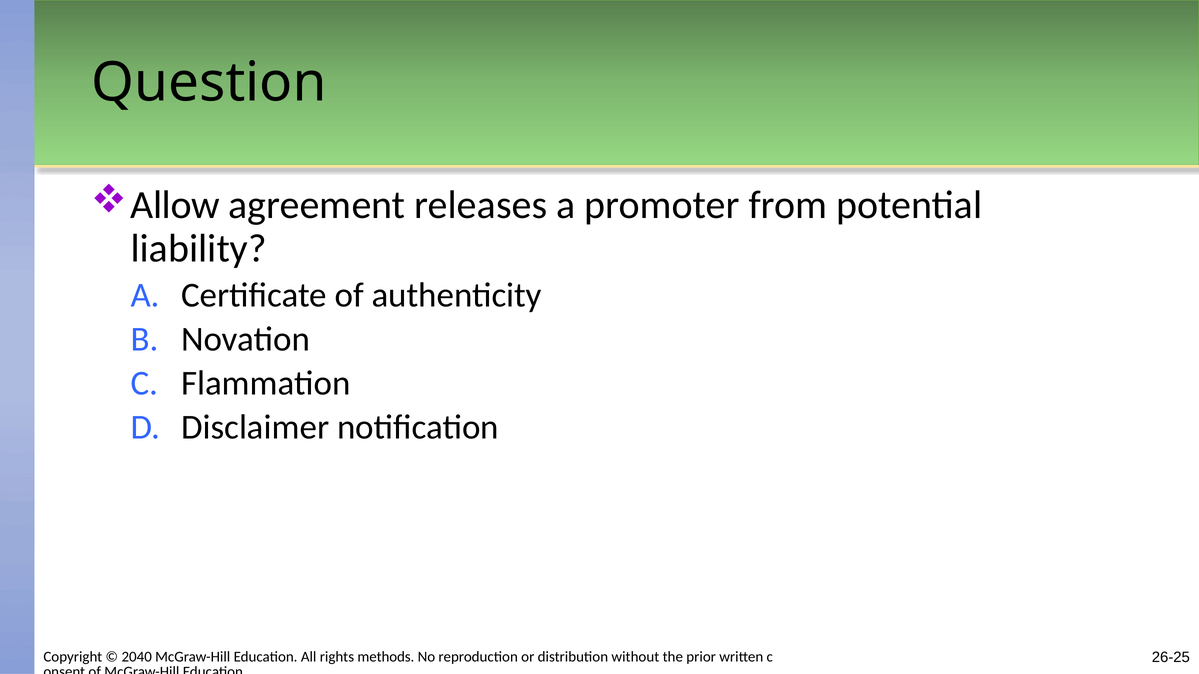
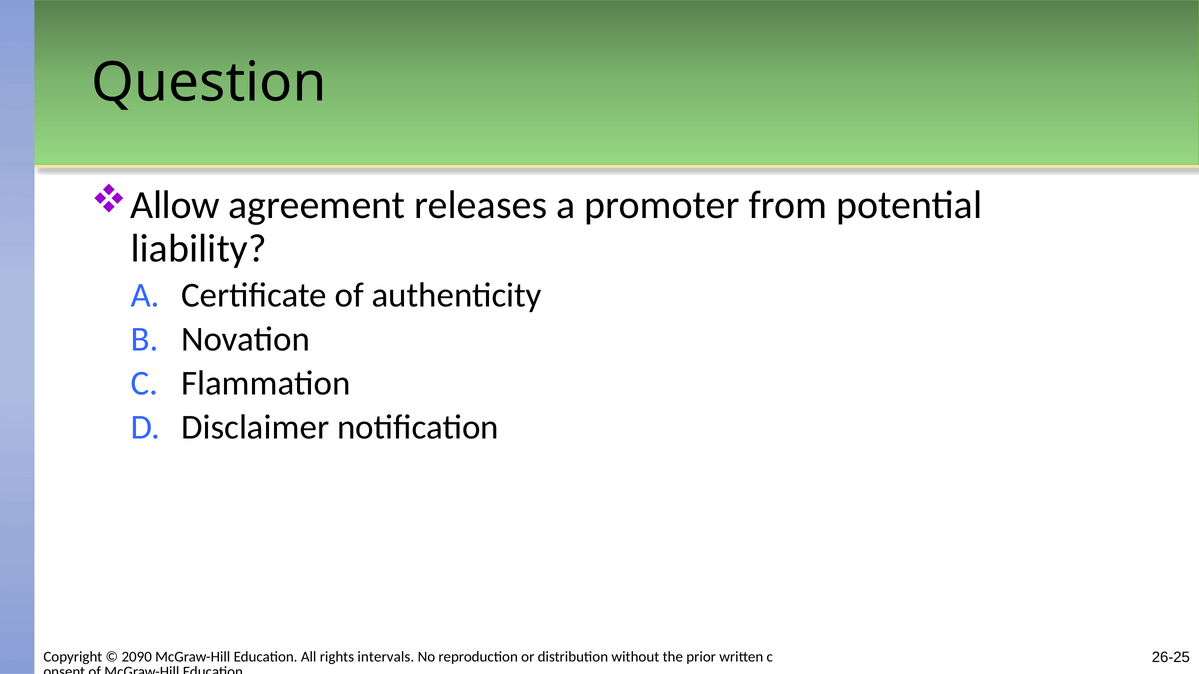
2040: 2040 -> 2090 (137, 657)
methods: methods -> intervals (386, 657)
